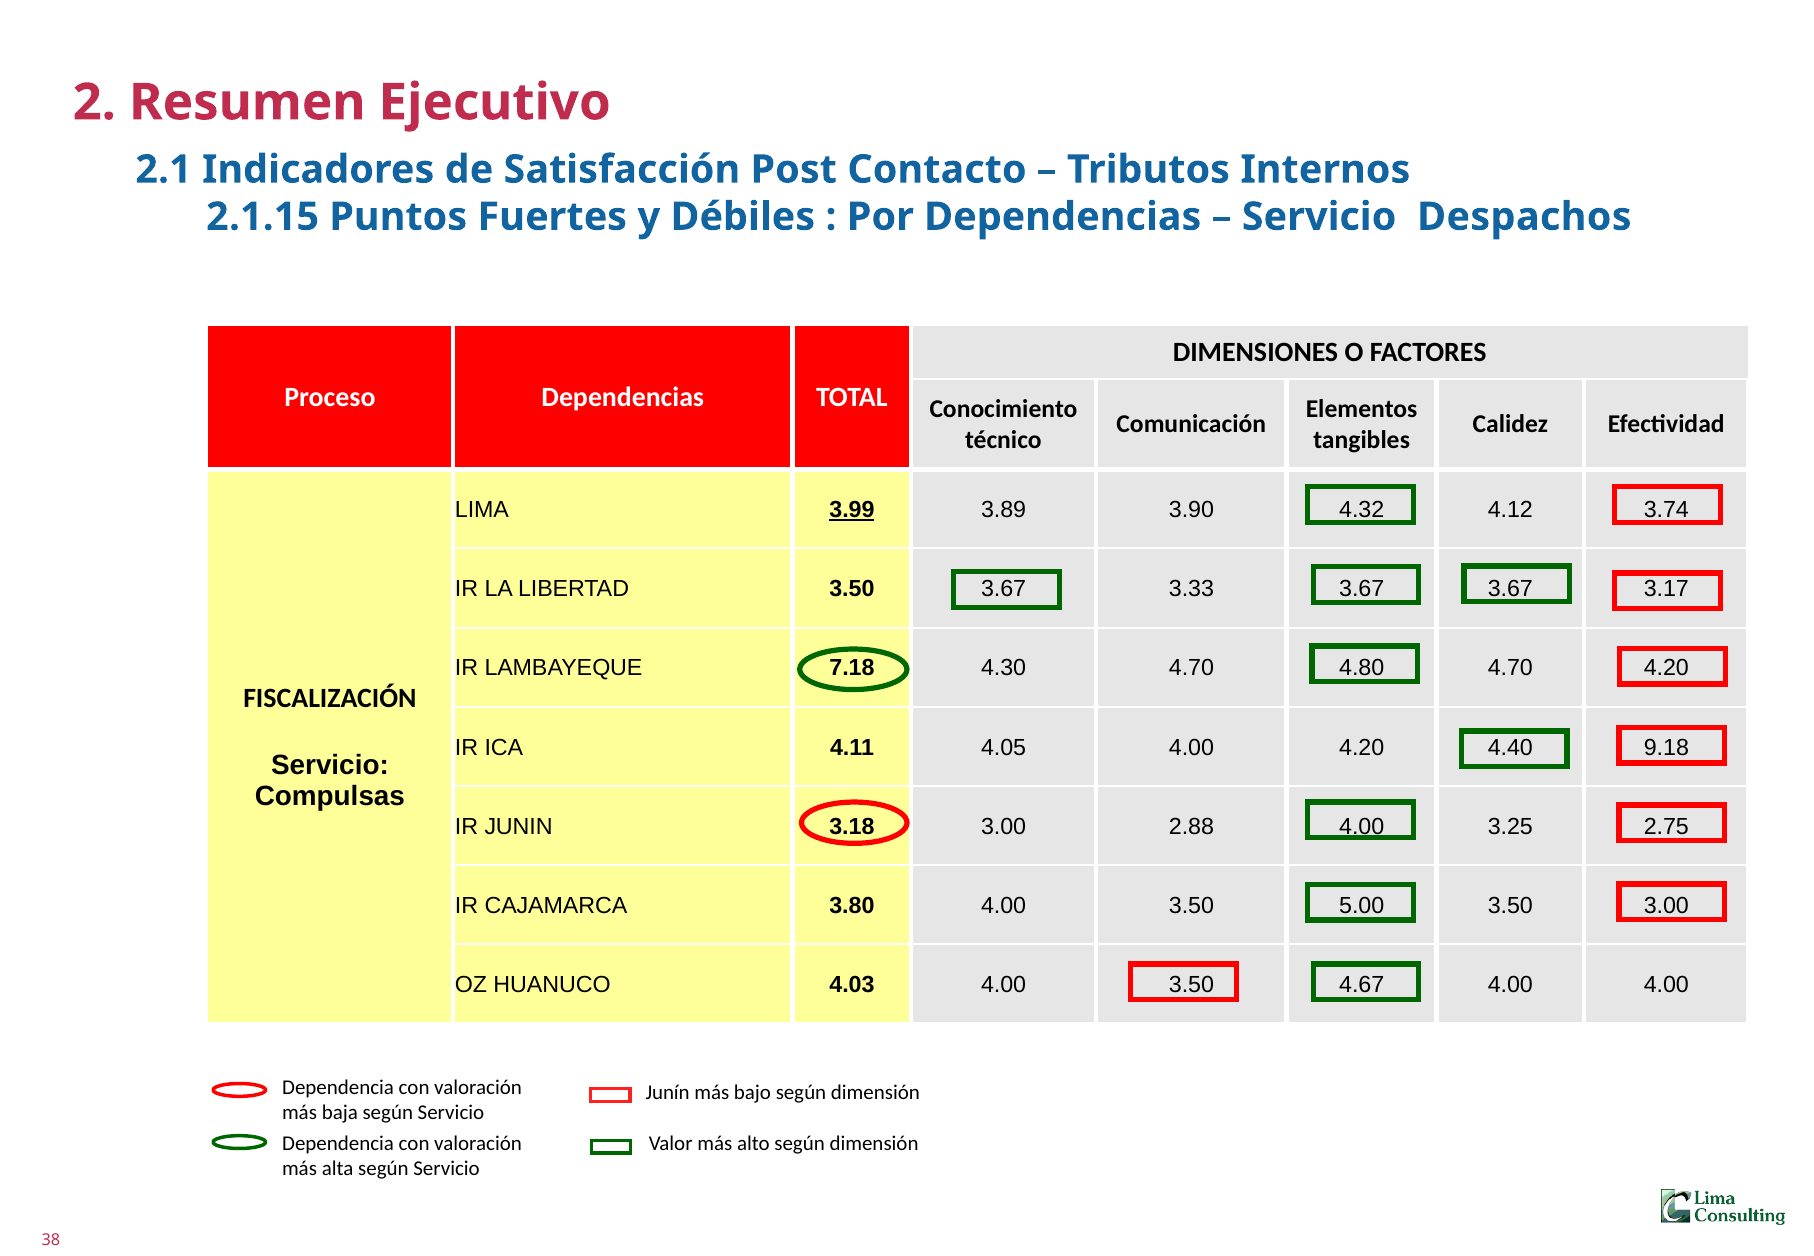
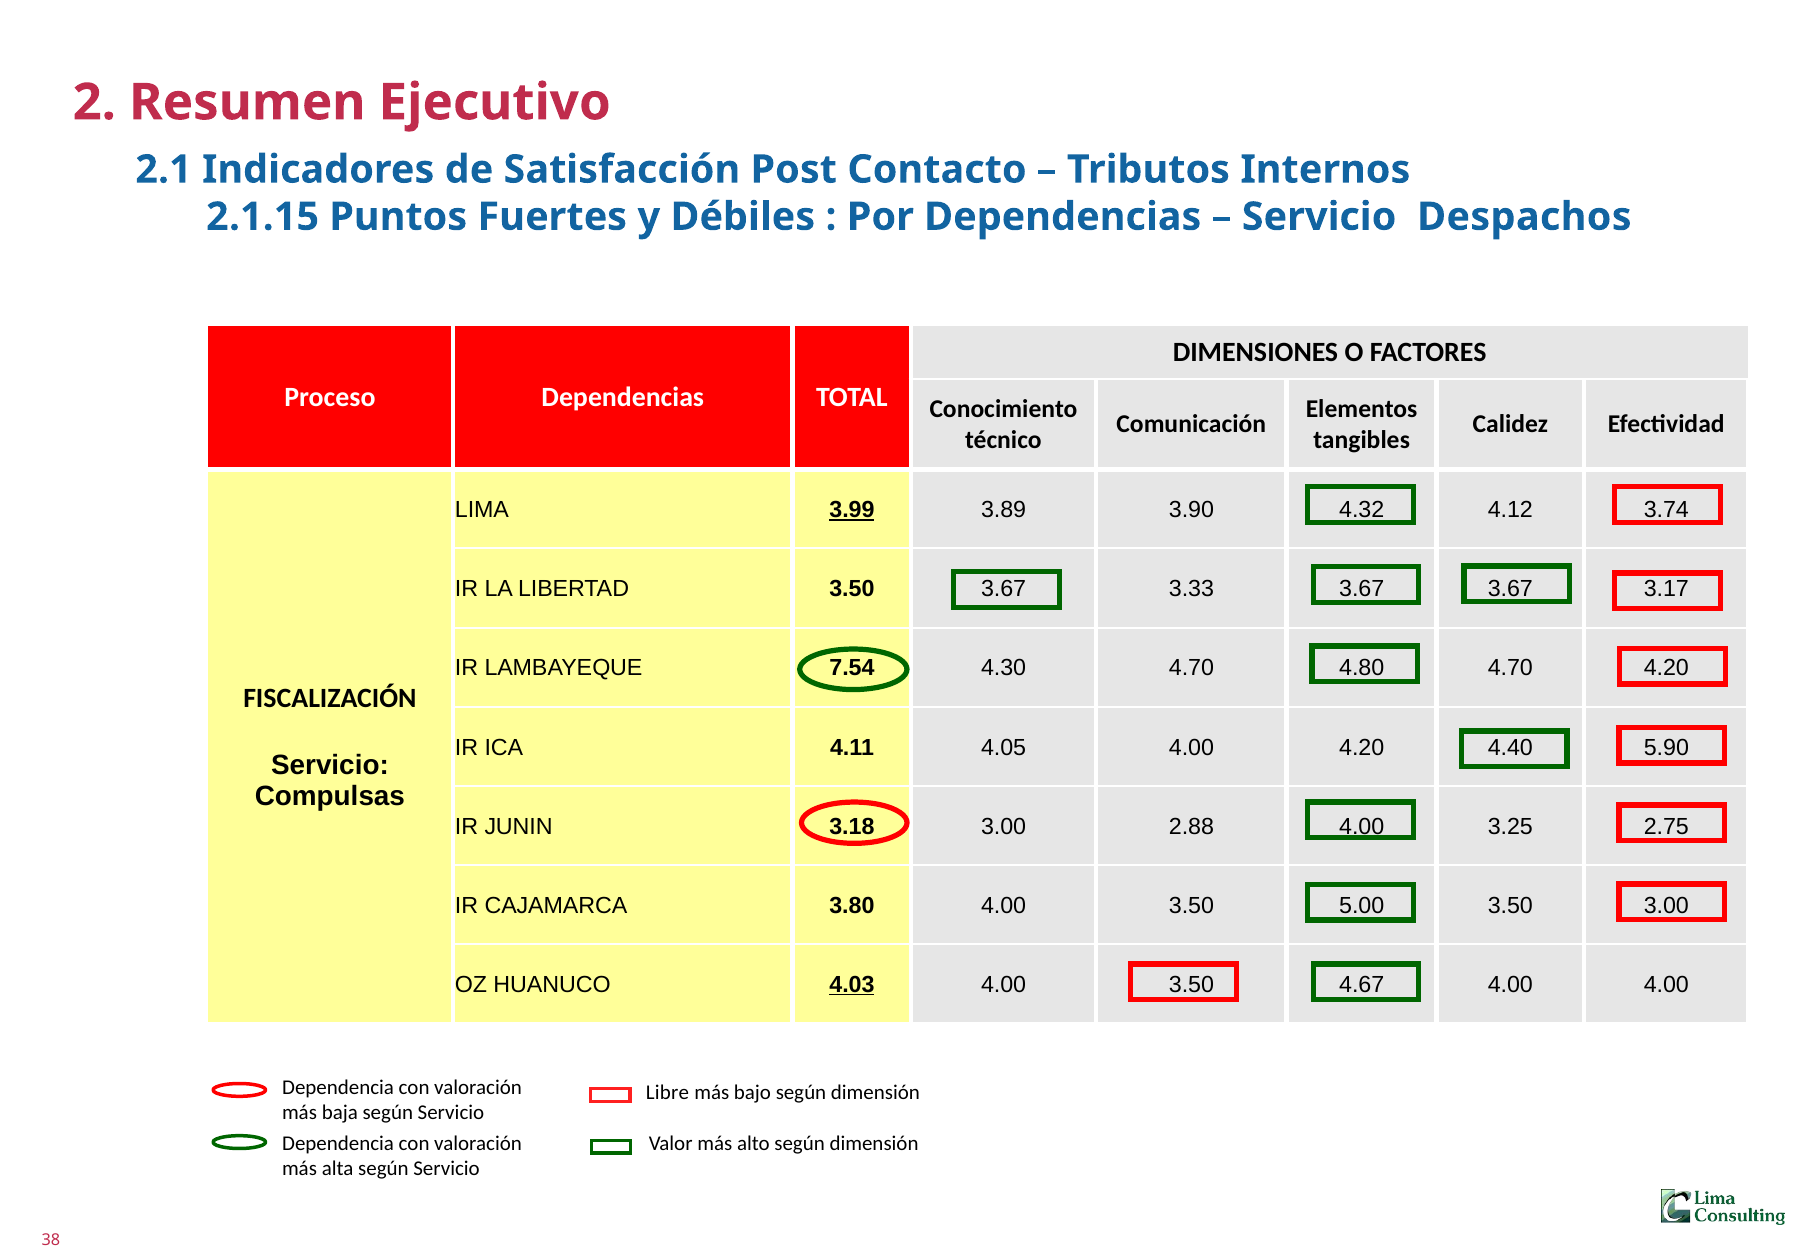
7.18: 7.18 -> 7.54 (852, 668)
9.18: 9.18 -> 5.90 (1666, 747)
4.03 underline: none -> present (852, 985)
Junín: Junín -> Libre (668, 1092)
